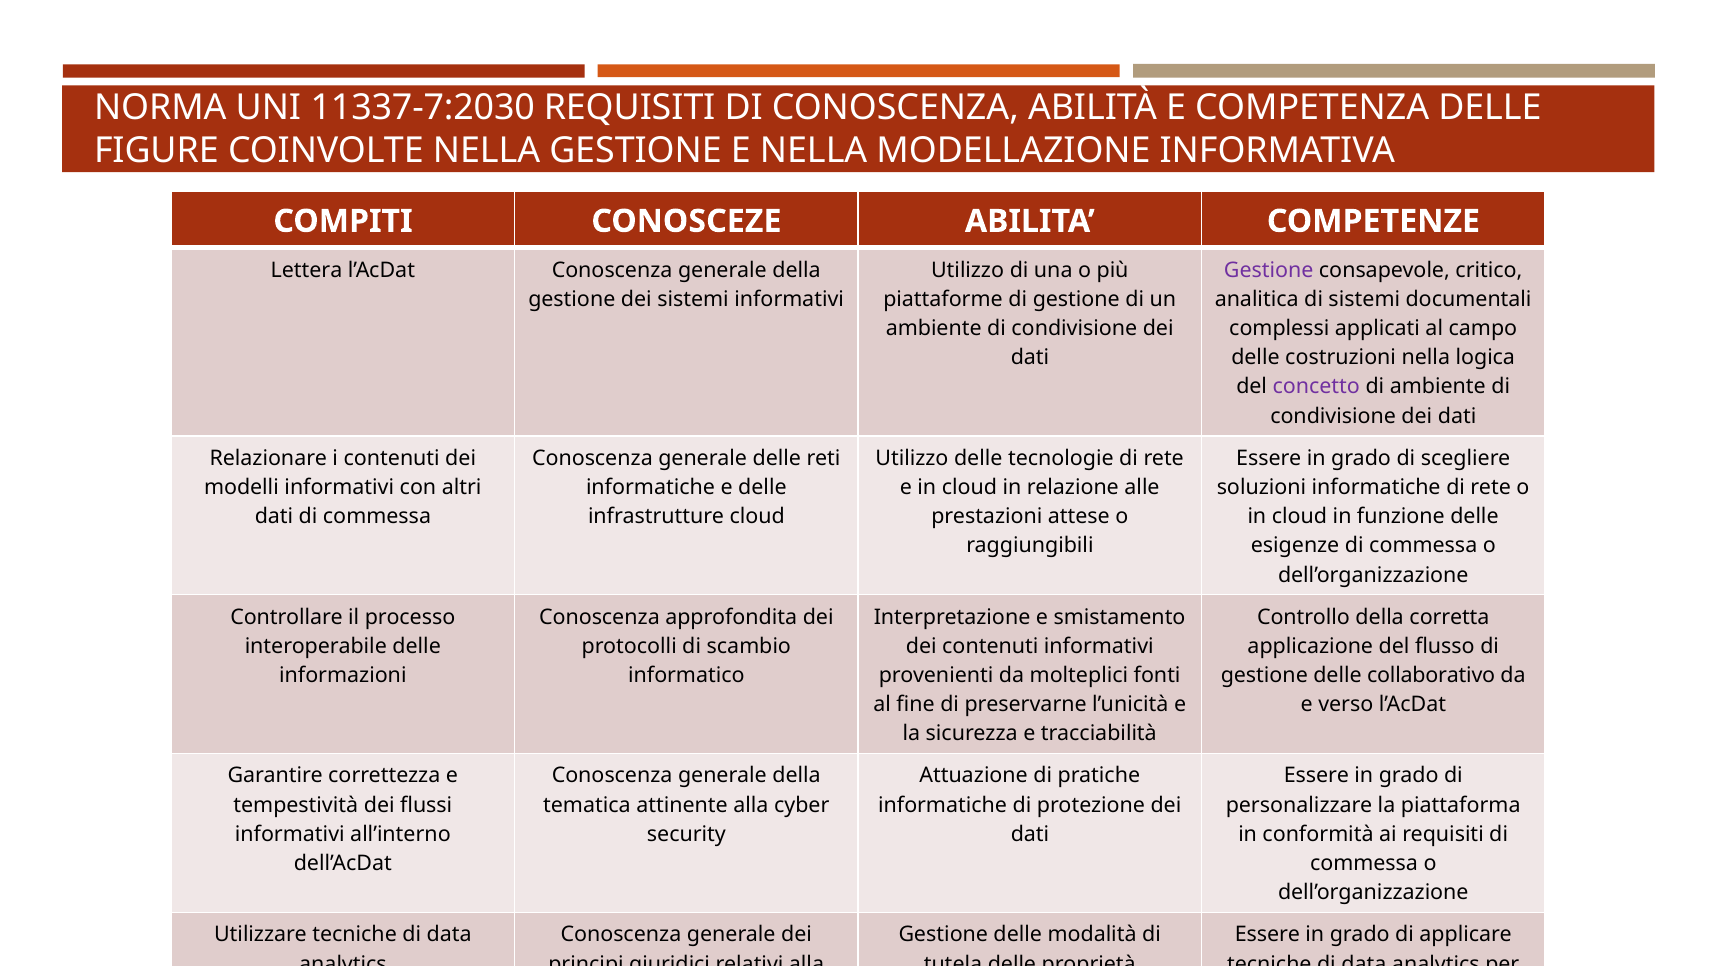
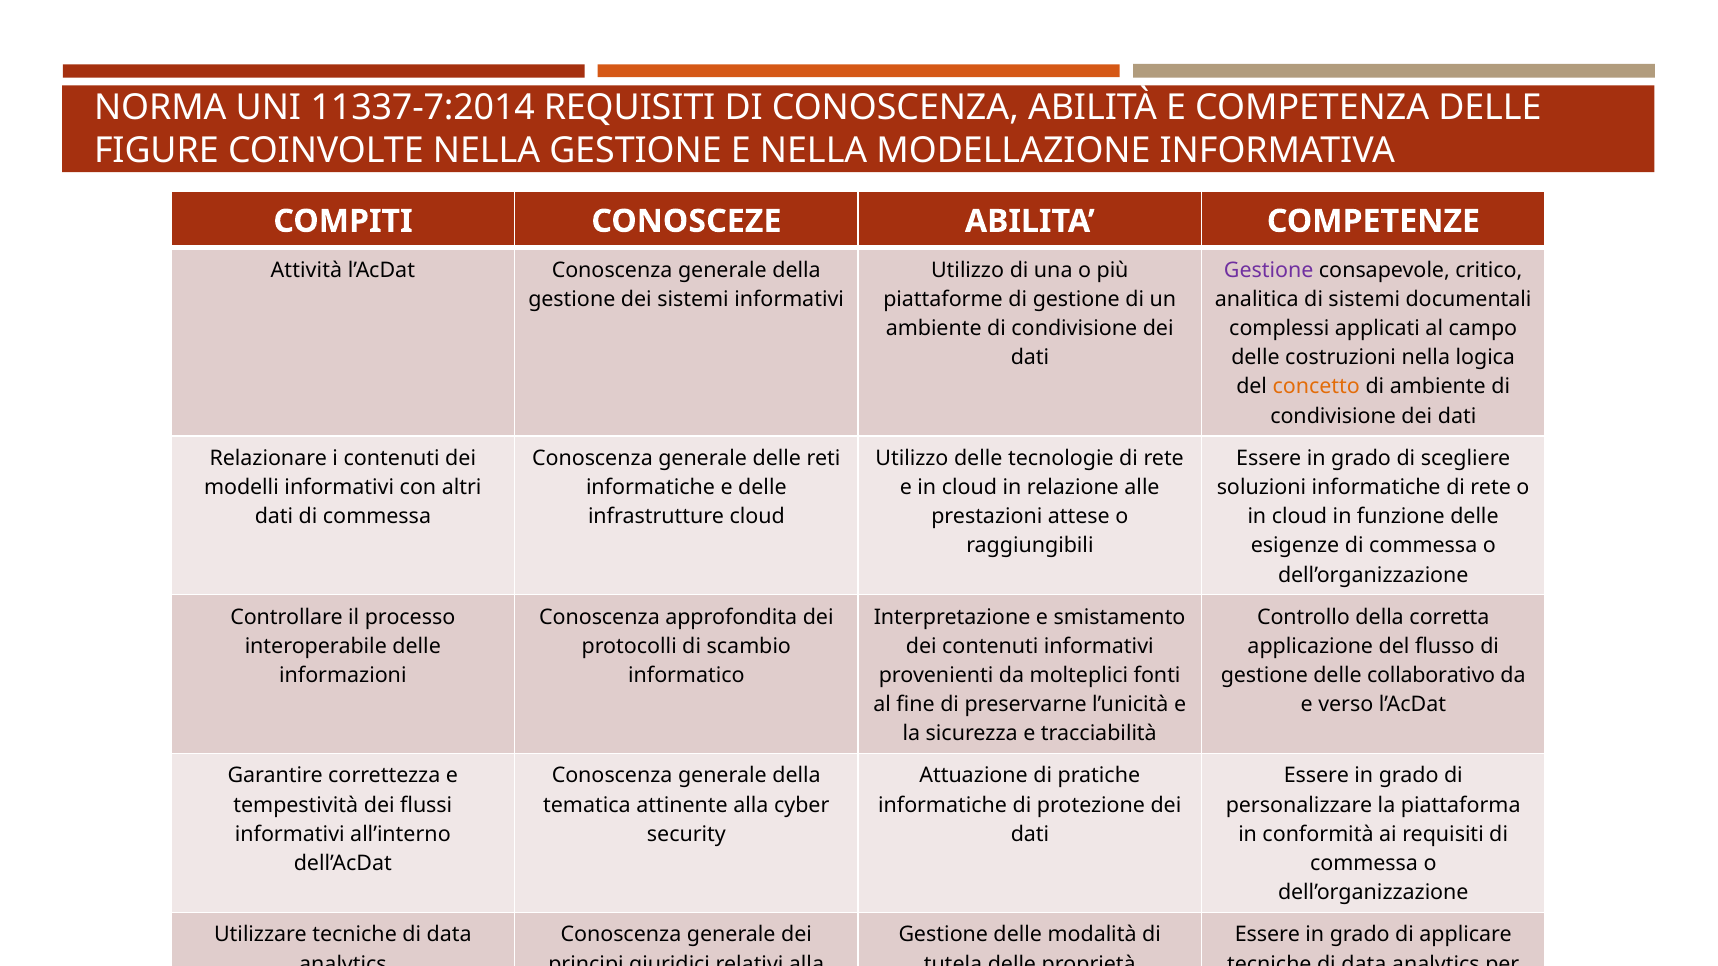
11337-7:2030: 11337-7:2030 -> 11337-7:2014 (423, 107)
Lettera: Lettera -> Attività (306, 270)
concetto colour: purple -> orange (1316, 387)
